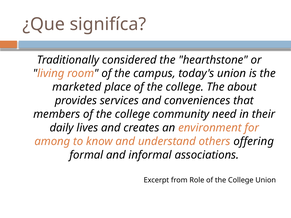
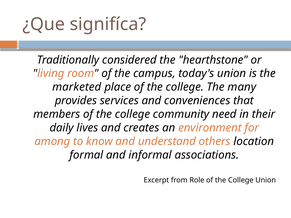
about: about -> many (242, 87)
offering: offering -> location (254, 141)
